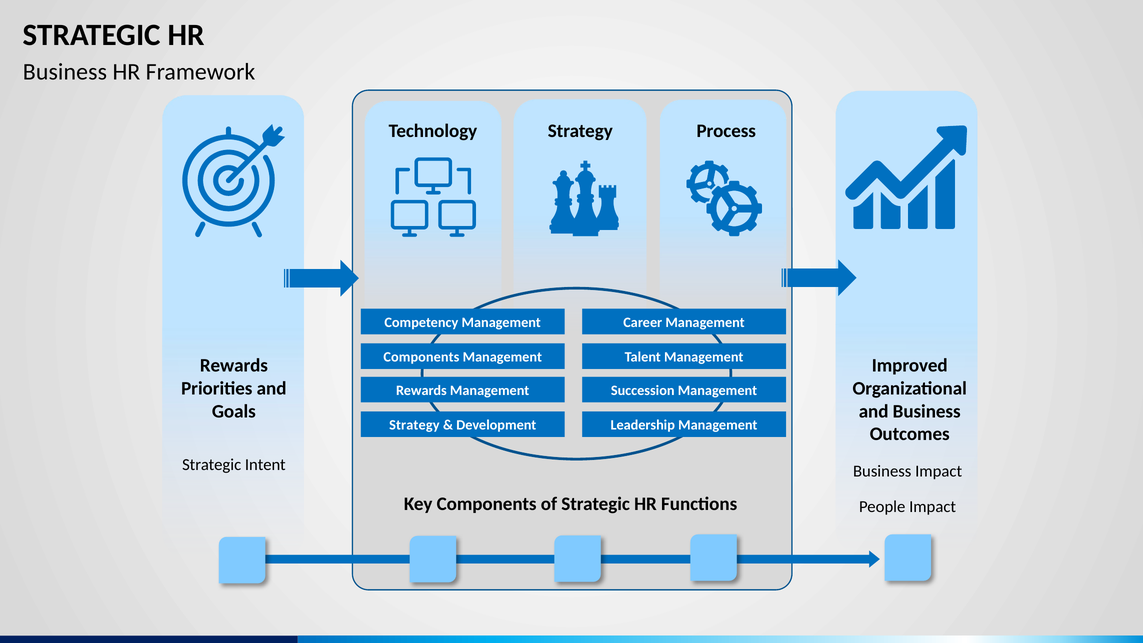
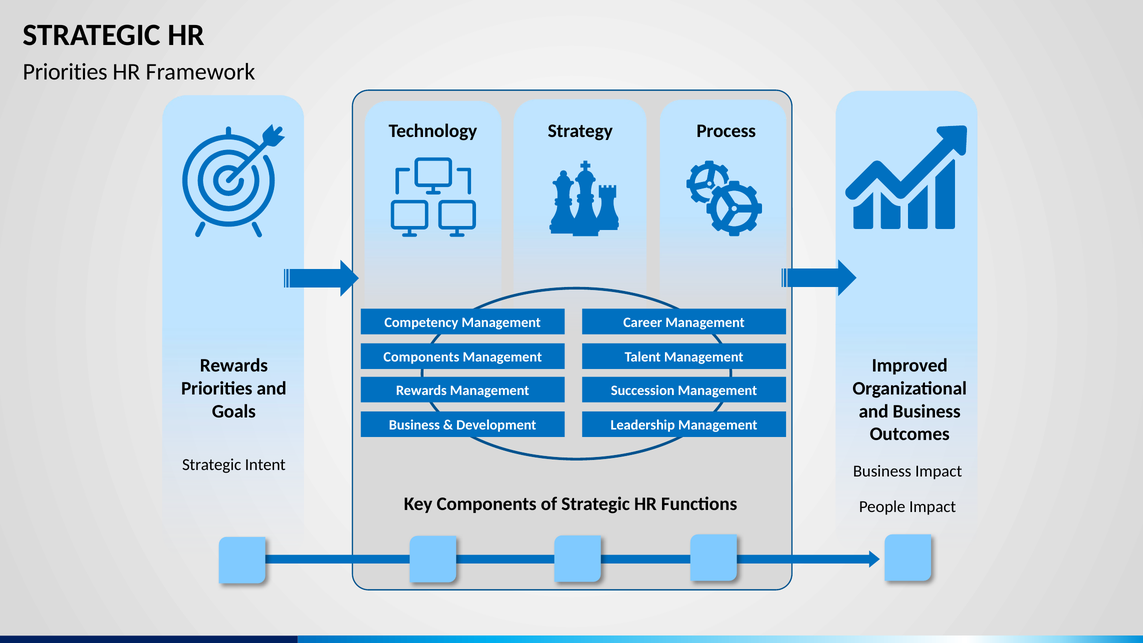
Business: Business -> Priorities (65, 72)
Strategy: Strategy -> Business (414, 425)
